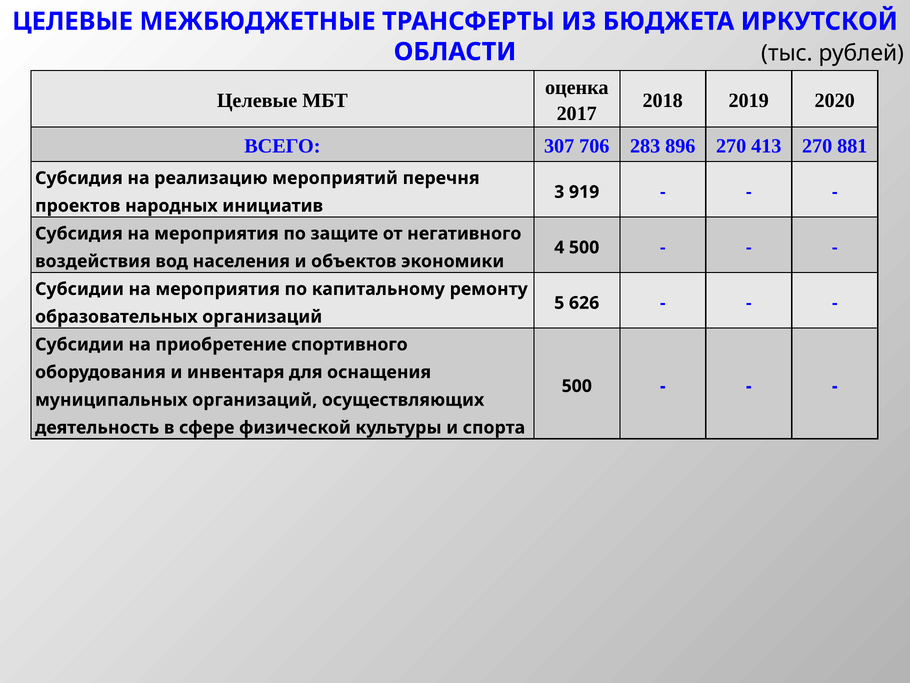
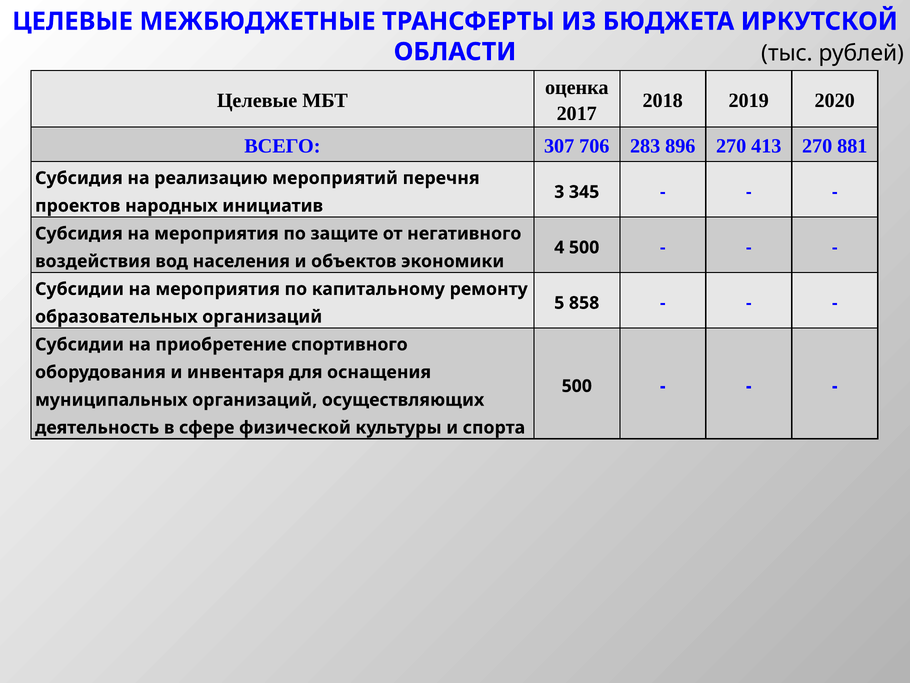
919: 919 -> 345 (584, 192)
626: 626 -> 858 (584, 303)
